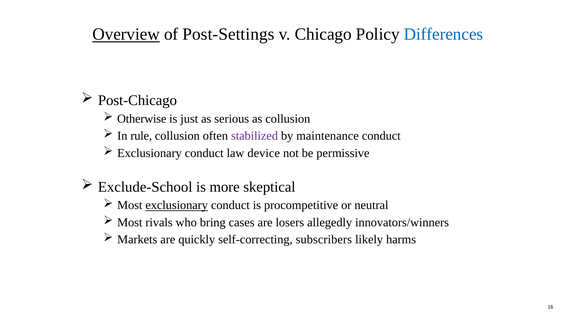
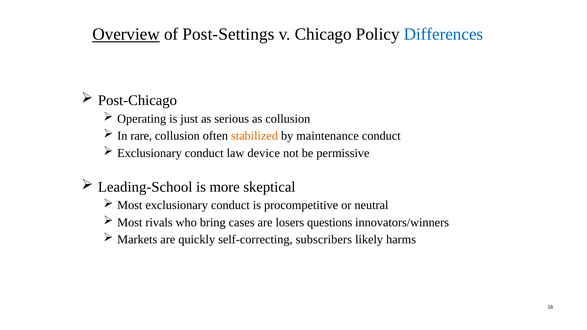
Otherwise: Otherwise -> Operating (142, 119)
rule: rule -> rare (141, 136)
stabilized colour: purple -> orange (255, 136)
Exclude-School: Exclude-School -> Leading-School (145, 187)
exclusionary underline: present -> none (177, 205)
allegedly: allegedly -> questions (330, 223)
